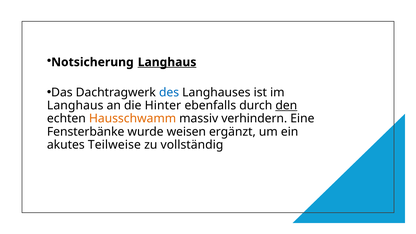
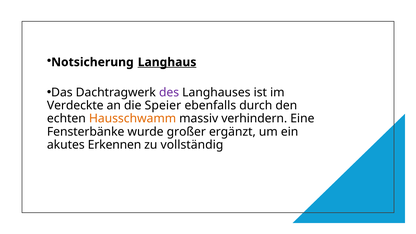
des colour: blue -> purple (169, 92)
Langhaus: Langhaus -> Verdeckte (75, 106)
Hinter: Hinter -> Speier (163, 106)
den underline: present -> none (286, 106)
weisen: weisen -> großer (186, 132)
Teilweise: Teilweise -> Erkennen (115, 145)
